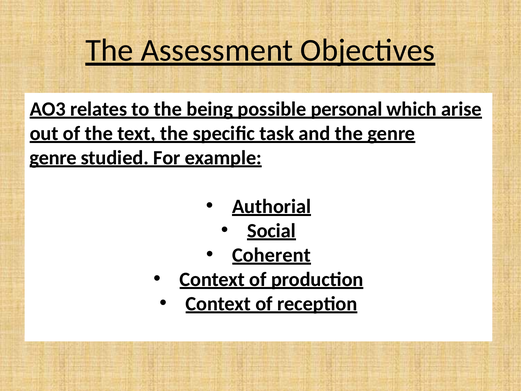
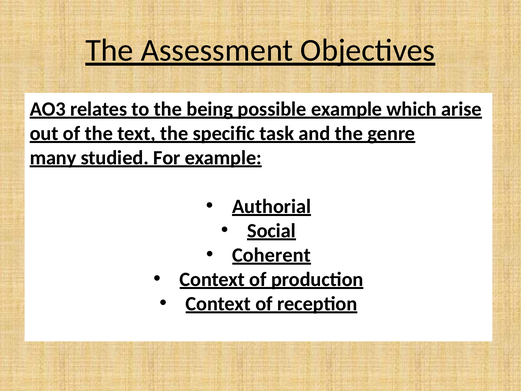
possible personal: personal -> example (347, 109)
genre: genre -> many (53, 158)
